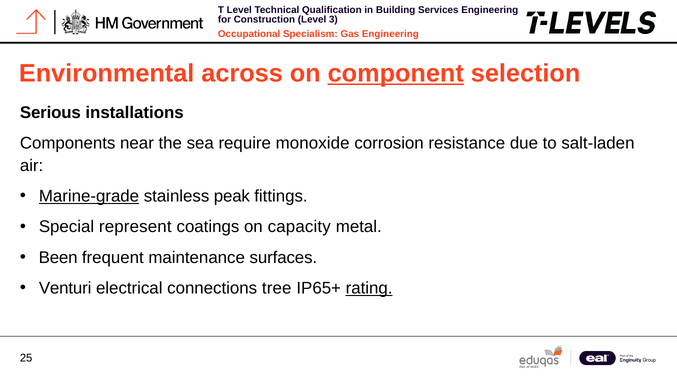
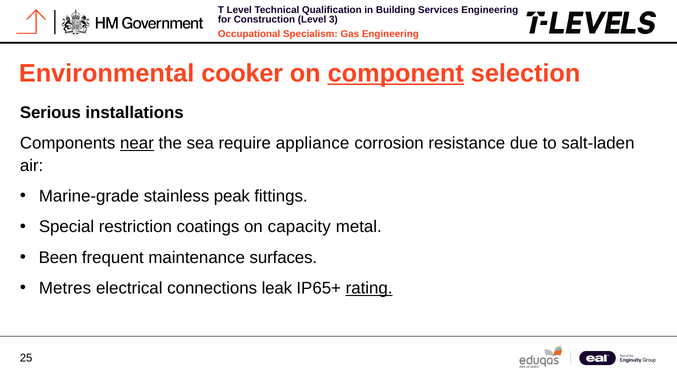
across: across -> cooker (242, 73)
near underline: none -> present (137, 144)
monoxide: monoxide -> appliance (313, 144)
Marine-grade underline: present -> none (89, 196)
represent: represent -> restriction (135, 227)
Venturi: Venturi -> Metres (65, 288)
tree: tree -> leak (277, 288)
